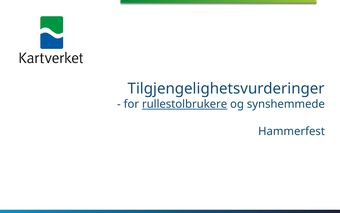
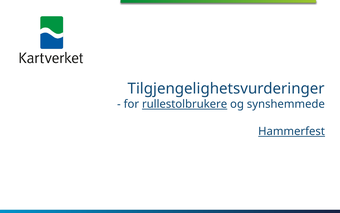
Hammerfest underline: none -> present (292, 131)
